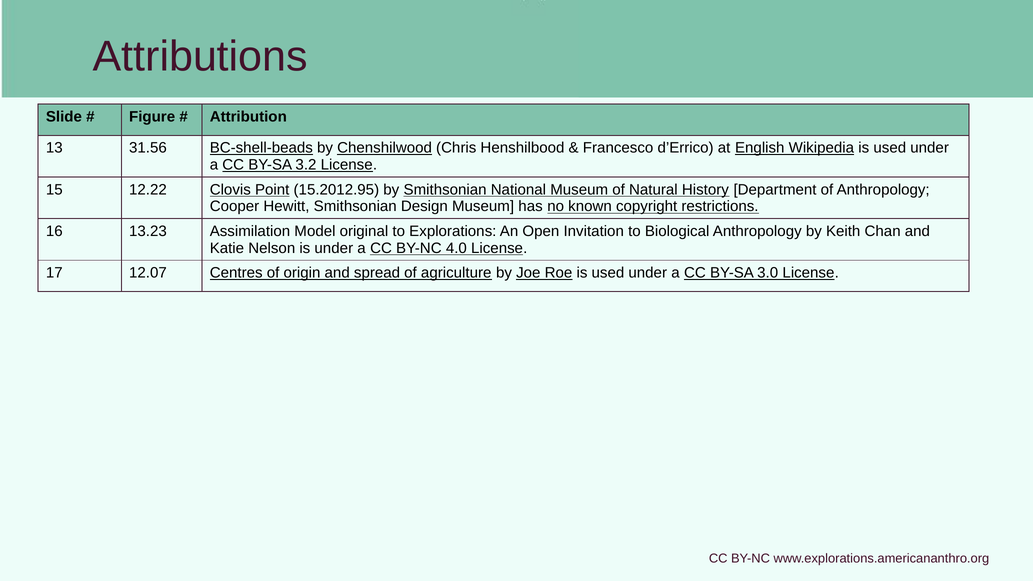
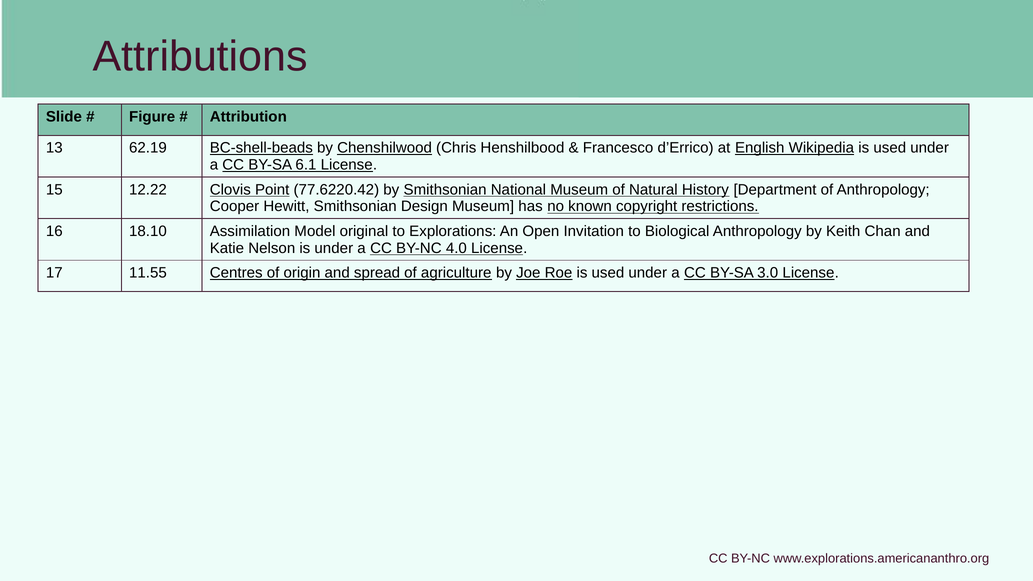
31.56: 31.56 -> 62.19 (148, 148)
3.2: 3.2 -> 6.1 (306, 165)
15.2012.95: 15.2012.95 -> 77.6220.42 (336, 190)
13.23: 13.23 -> 18.10 (148, 231)
12.07: 12.07 -> 11.55 (148, 273)
